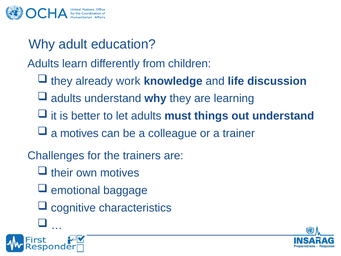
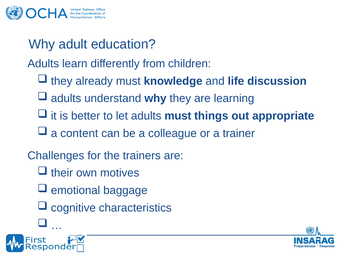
already work: work -> must (128, 81)
out understand: understand -> appropriate (283, 116)
a motives: motives -> content (79, 133)
